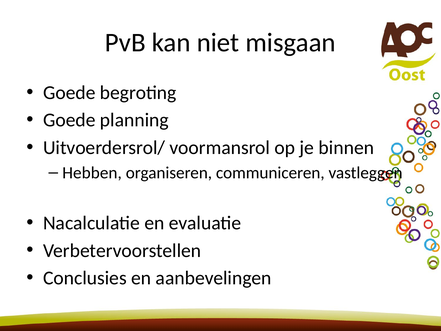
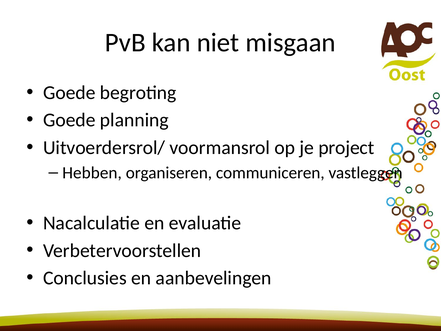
binnen: binnen -> project (346, 147)
